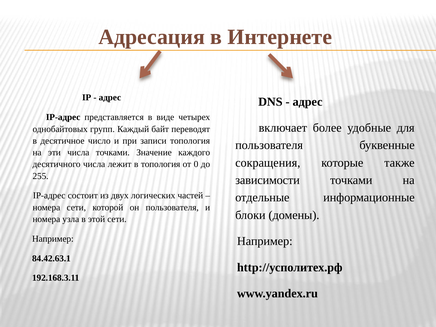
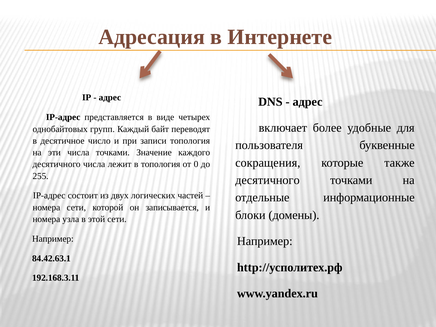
зависимости: зависимости -> десятичного (267, 180)
он пользователя: пользователя -> записывается (172, 207)
